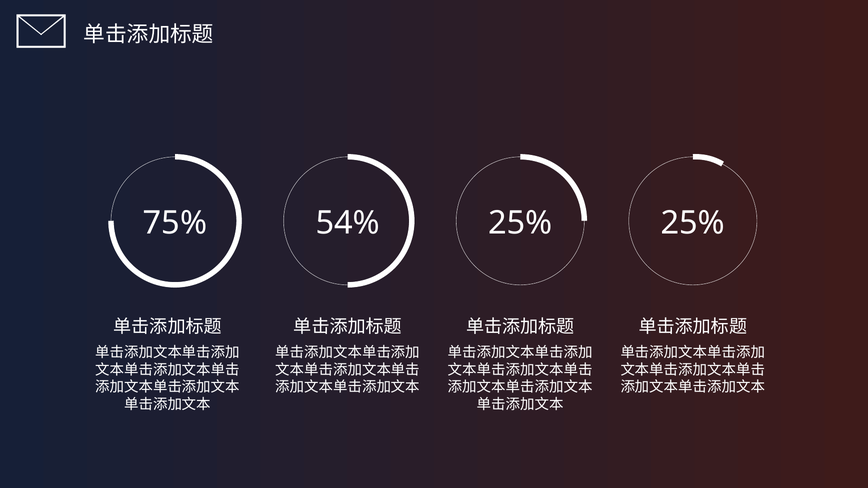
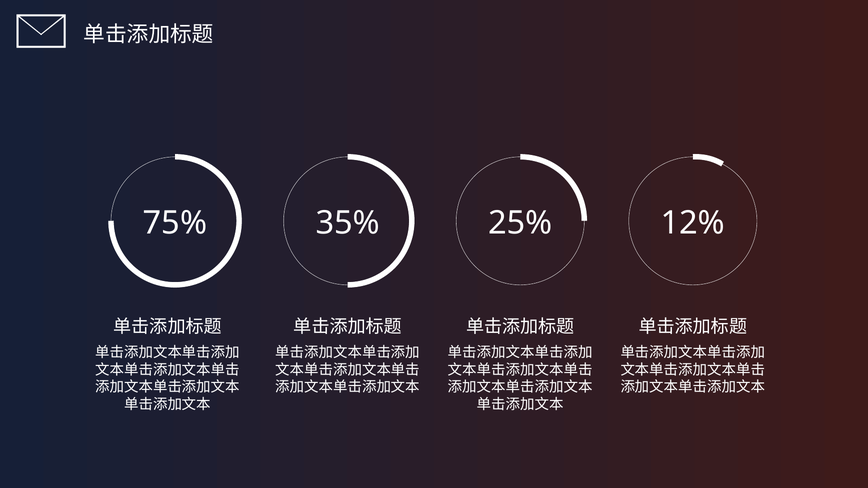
54%: 54% -> 35% (348, 223)
25%: 25% -> 12% (693, 223)
